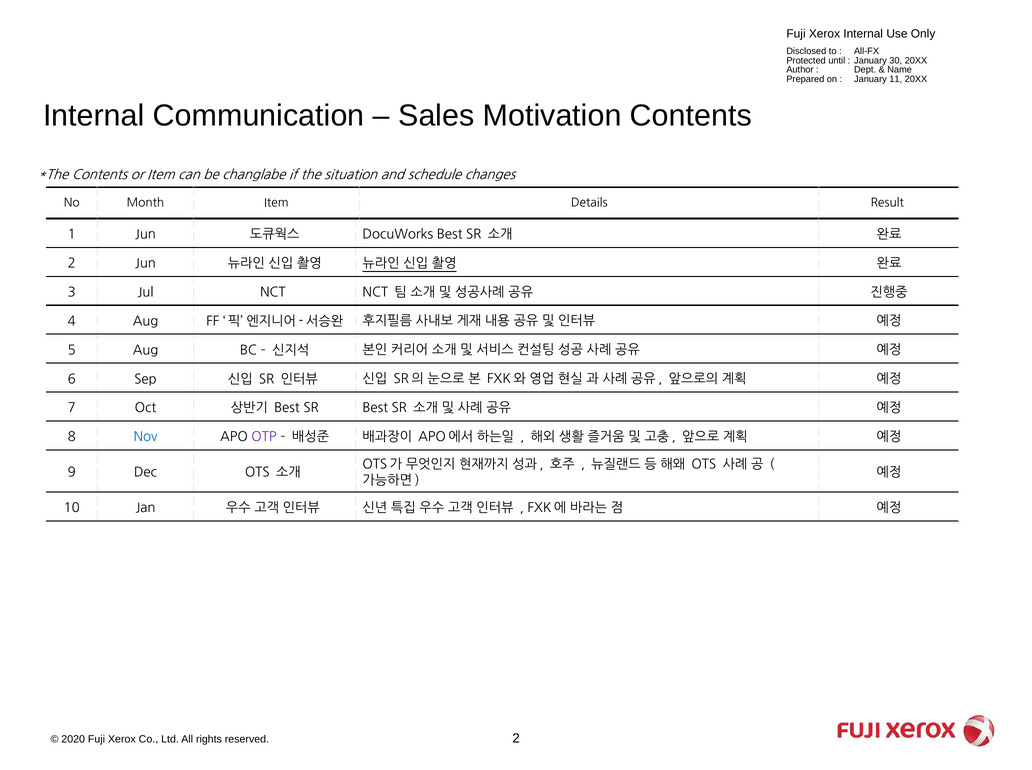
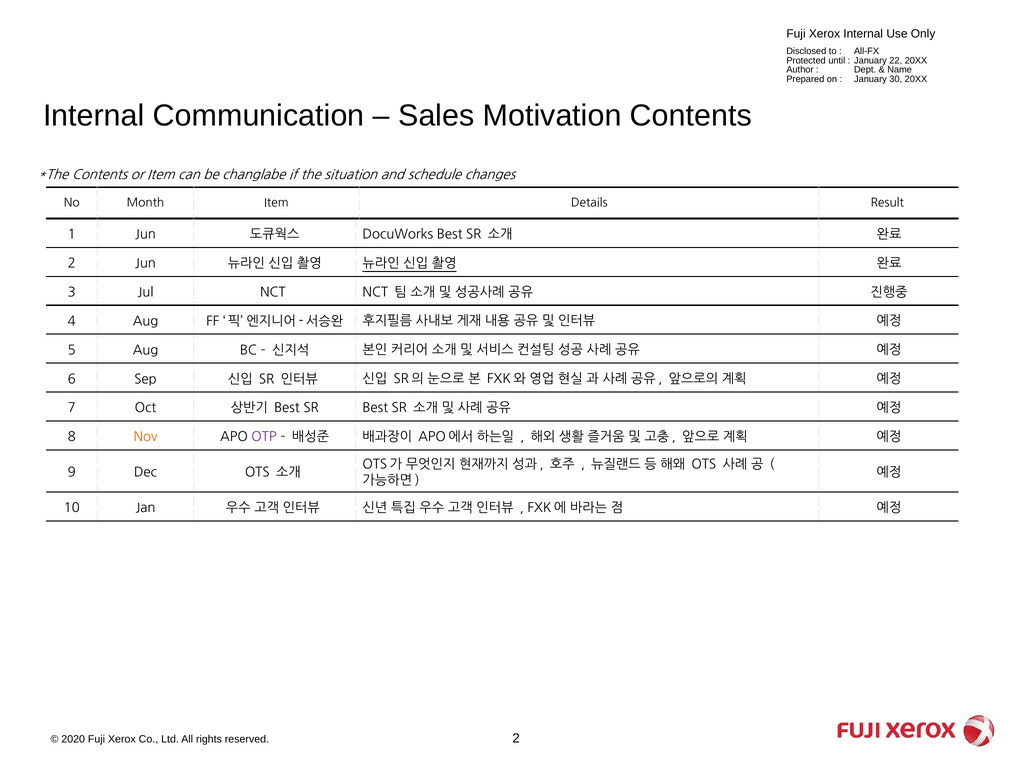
30: 30 -> 22 (896, 61)
11: 11 -> 30 (896, 79)
Nov colour: blue -> orange (146, 437)
